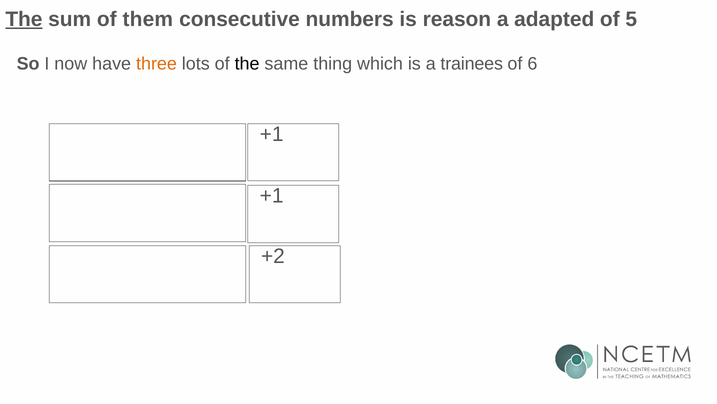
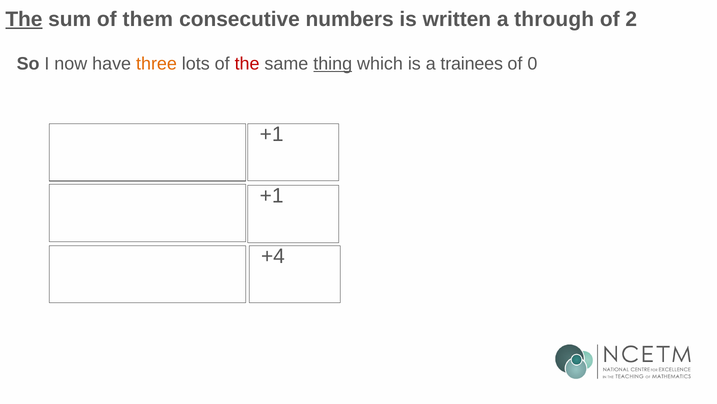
reason: reason -> written (457, 19)
adapted: adapted -> through (554, 19)
5: 5 -> 2 (631, 19)
the colour: black -> red (247, 64)
thing underline: none -> present (333, 64)
6: 6 -> 0 (532, 64)
+2: +2 -> +4 (273, 256)
